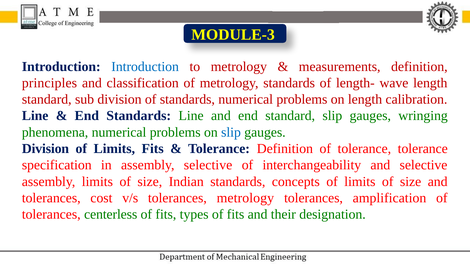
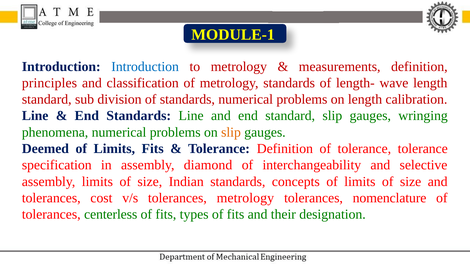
MODULE-3: MODULE-3 -> MODULE-1 (233, 35)
slip colour: blue -> orange (231, 132)
Division: Division -> Deemed (45, 149)
assembly selective: selective -> diamond (208, 165)
amplification: amplification -> nomenclature (390, 198)
